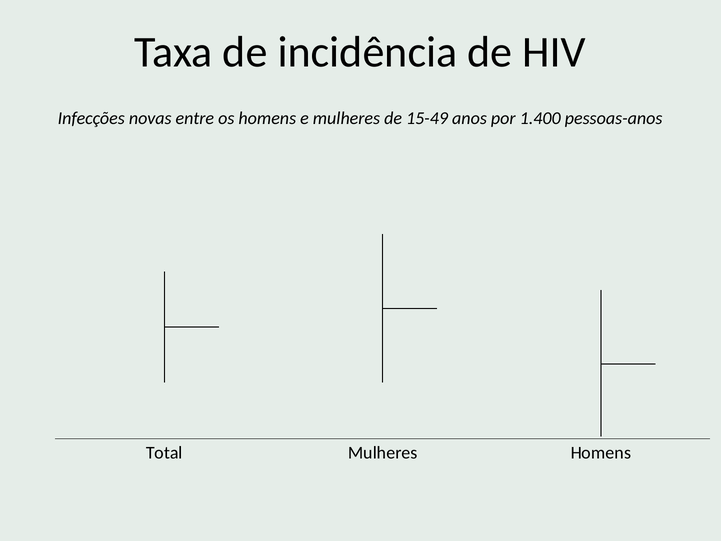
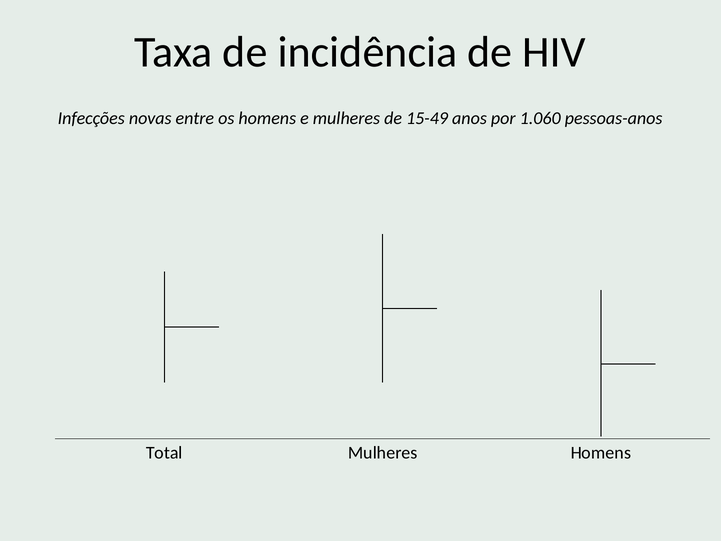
1.400: 1.400 -> 1.060 (540, 118)
